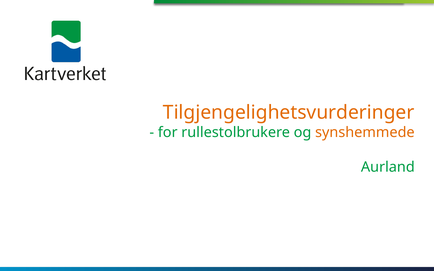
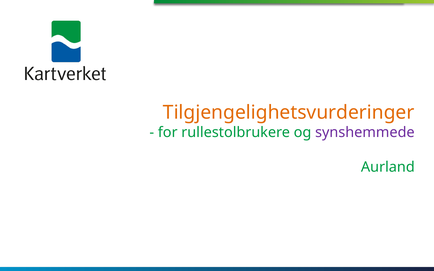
synshemmede colour: orange -> purple (365, 133)
